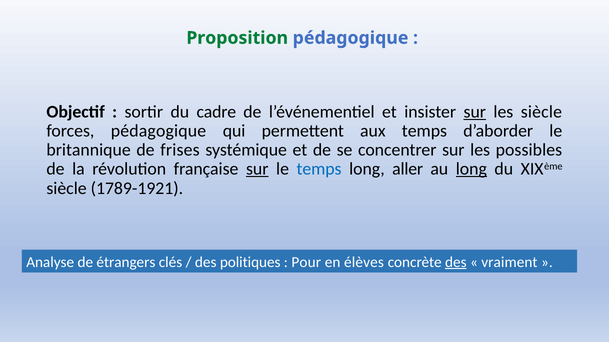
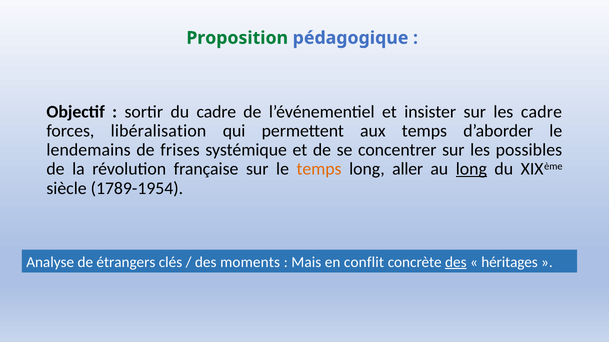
sur underline: present -> none (475, 112)
les siècle: siècle -> cadre (541, 112)
forces pédagogique: pédagogique -> libéralisation (158, 131)
britannique: britannique -> lendemains (89, 150)
sur underline: present -> none (257, 169)
temps colour: blue -> orange (319, 169)
1789-1921: 1789-1921 -> 1789-1954 (137, 188)
politiques: politiques -> moments (250, 263)
Pour: Pour -> Mais (306, 263)
élèves: élèves -> conflit (364, 263)
vraiment: vraiment -> héritages (510, 263)
